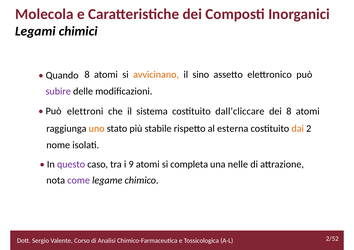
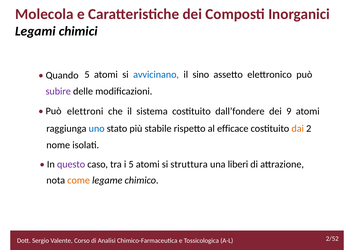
Quando 8: 8 -> 5 (87, 75)
avvicinano colour: orange -> blue (156, 75)
dall’cliccare: dall’cliccare -> dall’fondere (240, 111)
dei 8: 8 -> 9 (289, 111)
uno colour: orange -> blue (97, 129)
esterna: esterna -> efficace (233, 129)
i 9: 9 -> 5 (131, 165)
completa: completa -> struttura (189, 165)
nelle: nelle -> liberi (238, 165)
come colour: purple -> orange (79, 180)
